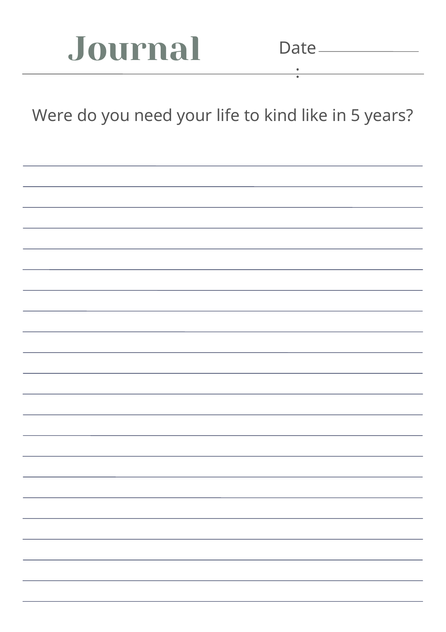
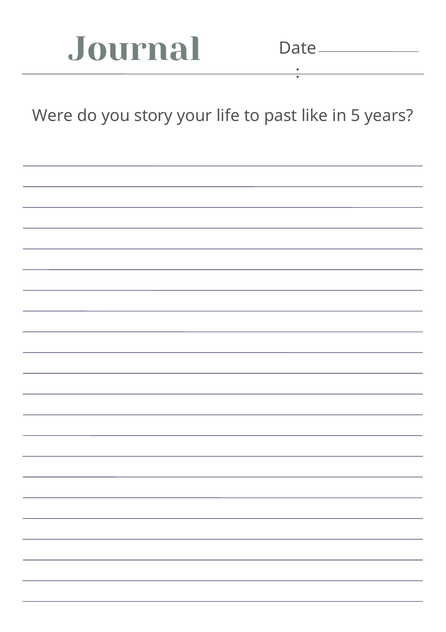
need: need -> story (153, 116)
kind: kind -> past (281, 116)
